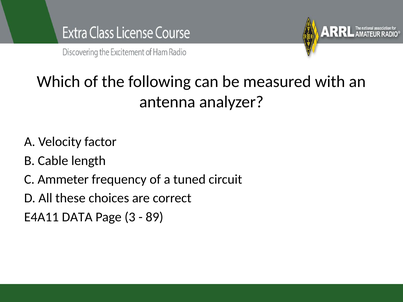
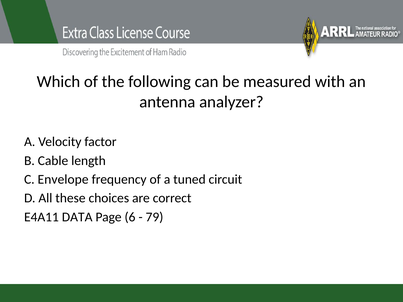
Ammeter: Ammeter -> Envelope (63, 180)
3: 3 -> 6 (130, 217)
89: 89 -> 79 (154, 217)
